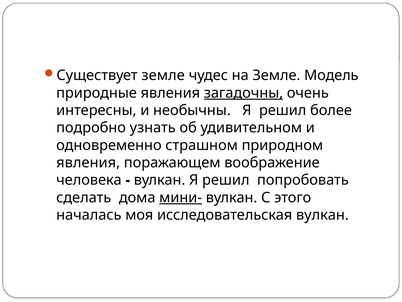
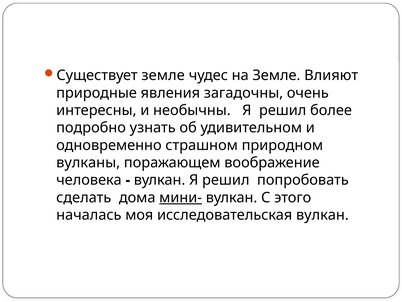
Модель: Модель -> Влияют (331, 75)
загадочны underline: present -> none (244, 93)
явления: явления -> вулканы (88, 162)
